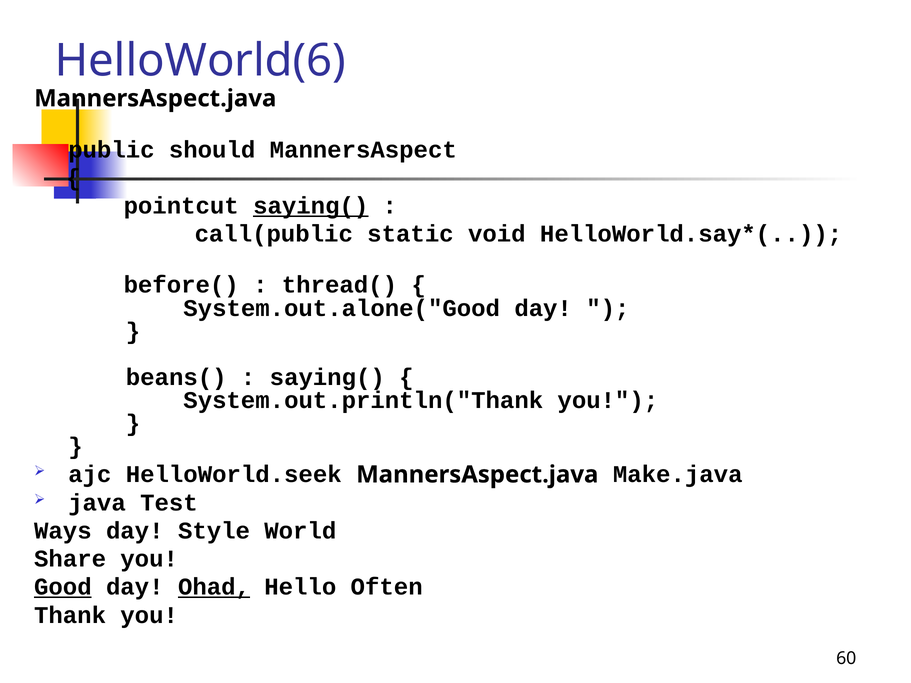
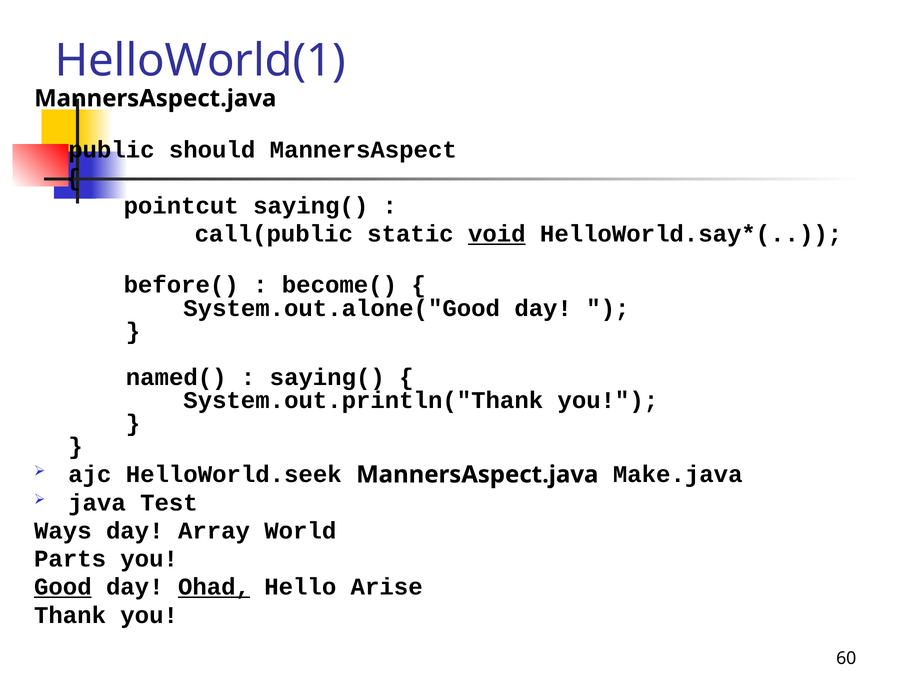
HelloWorld(6: HelloWorld(6 -> HelloWorld(1 (200, 61)
saying( underline: present -> none (311, 206)
void underline: none -> present (497, 234)
thread(: thread( -> become( (339, 285)
beans(: beans( -> named( (176, 377)
Style: Style -> Array (214, 531)
Share: Share -> Parts (70, 559)
Often: Often -> Arise (387, 587)
